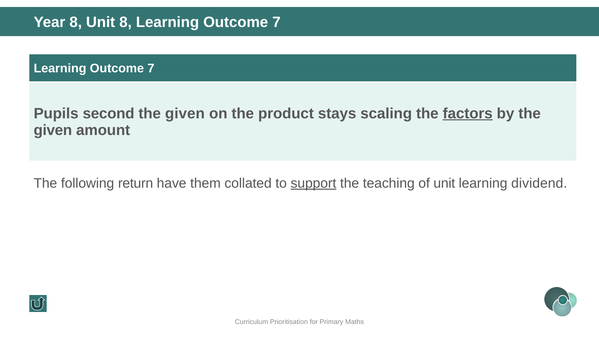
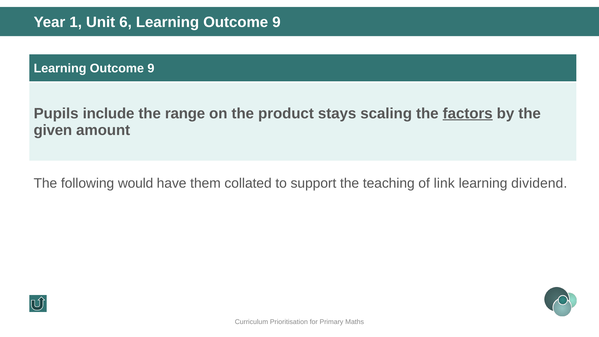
Year 8: 8 -> 1 (76, 22)
Unit 8: 8 -> 6 (126, 22)
7: 7 -> 9 (276, 22)
7: 7 -> 9 (151, 68)
second: second -> include (109, 113)
given: given -> range (185, 113)
return: return -> would (136, 183)
support underline: present -> none (313, 183)
of unit: unit -> link (444, 183)
